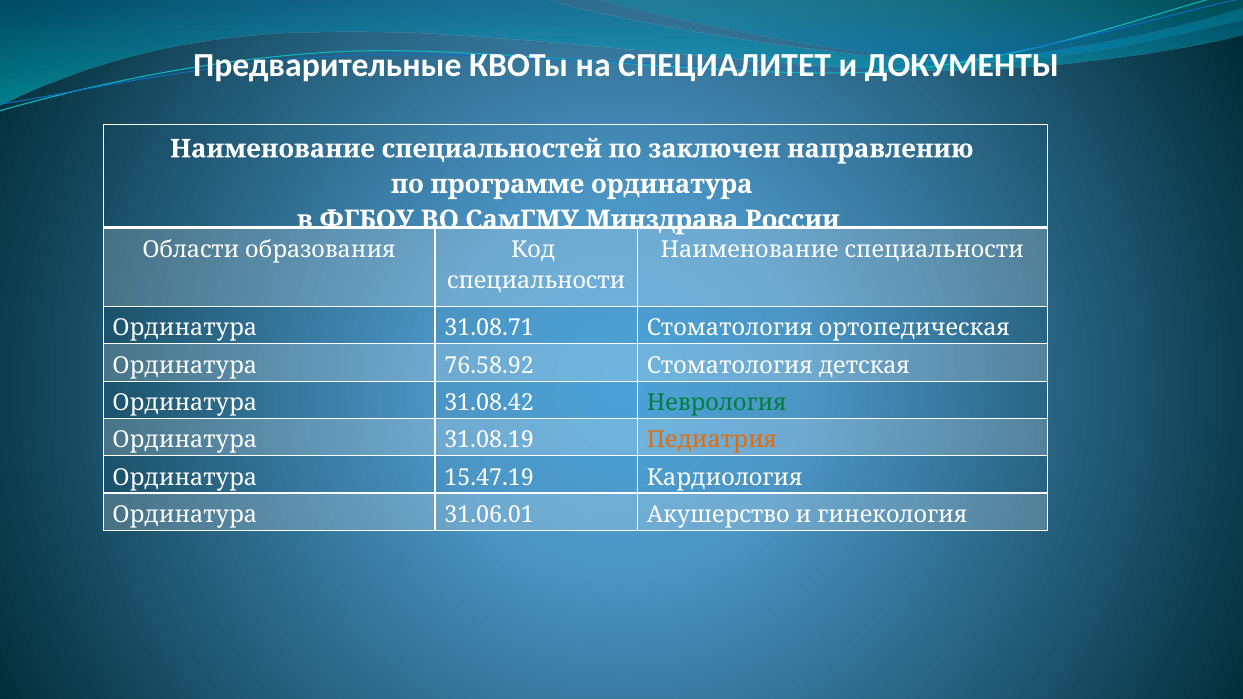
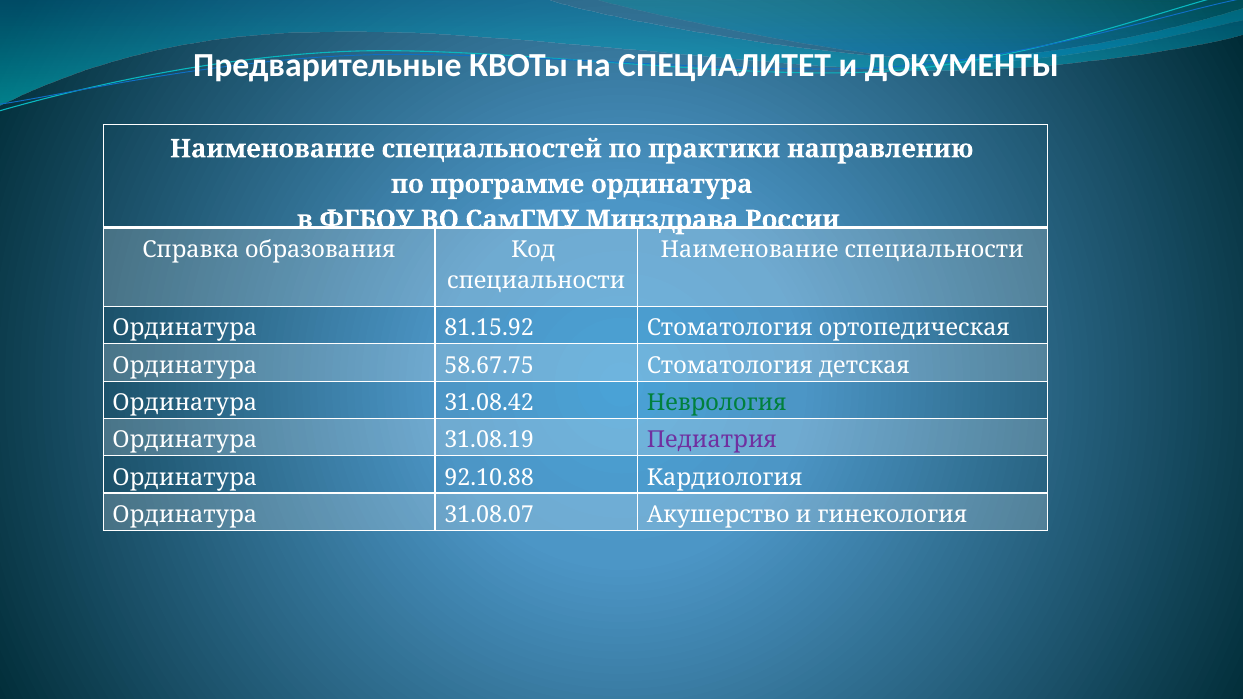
заключен: заключен -> практики (714, 149)
Области: Области -> Справка (191, 249)
31.08.71: 31.08.71 -> 81.15.92 (489, 328)
76.58.92: 76.58.92 -> 58.67.75 (489, 366)
Педиатрия colour: orange -> purple (712, 440)
15.47.19: 15.47.19 -> 92.10.88 (489, 478)
31.06.01: 31.06.01 -> 31.08.07 (489, 515)
